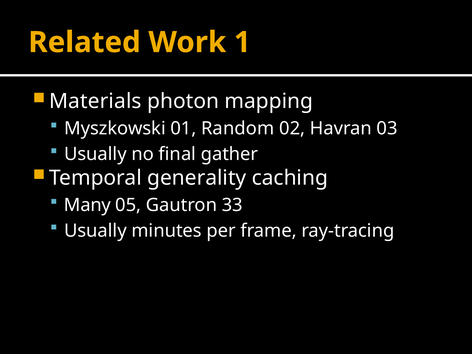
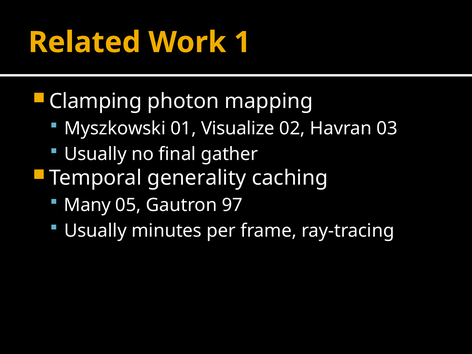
Materials: Materials -> Clamping (96, 101)
Random: Random -> Visualize (238, 128)
33: 33 -> 97 (232, 205)
